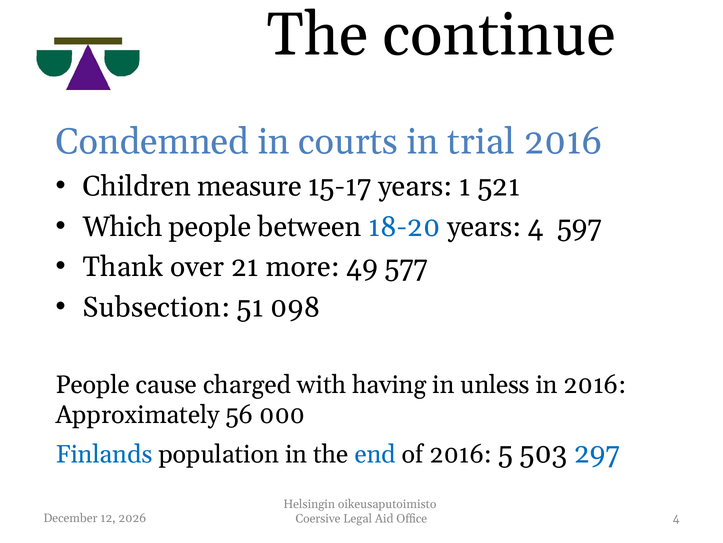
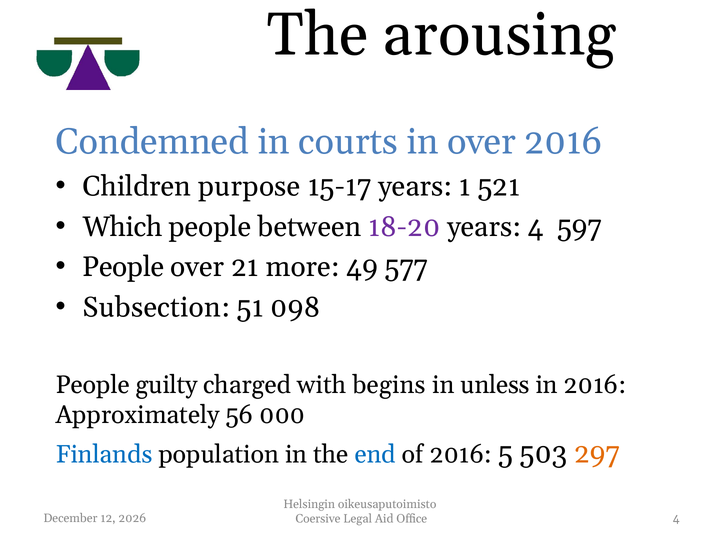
continue: continue -> arousing (499, 35)
in trial: trial -> over (482, 142)
measure: measure -> purpose (249, 186)
18-20 colour: blue -> purple (404, 226)
Thank: Thank -> People (123, 267)
cause: cause -> guilty (167, 384)
having: having -> begins (389, 384)
297 colour: blue -> orange (597, 453)
